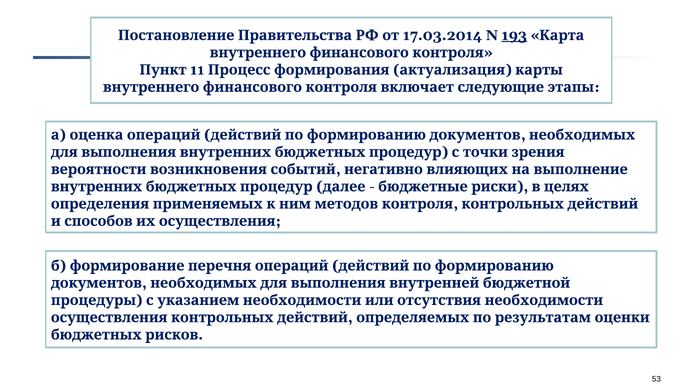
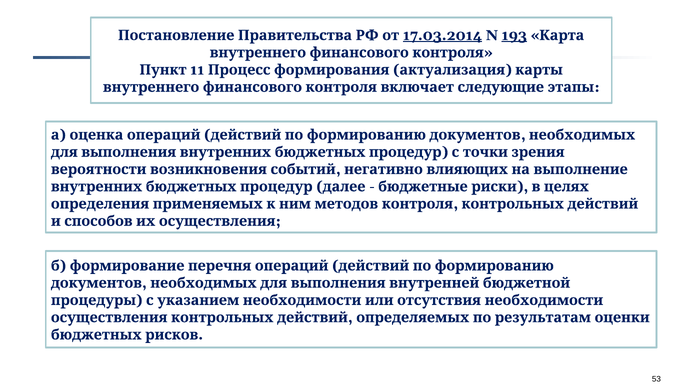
17.03.2014 underline: none -> present (442, 35)
